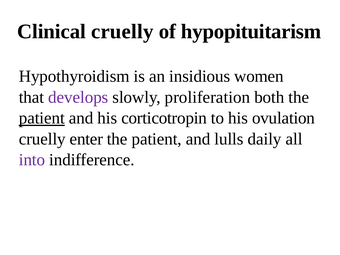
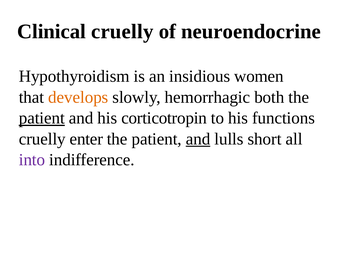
hypopituitarism: hypopituitarism -> neuroendocrine (251, 31)
develops colour: purple -> orange (78, 97)
proliferation: proliferation -> hemorrhagic (207, 97)
ovulation: ovulation -> functions (283, 118)
and underline: none -> present (198, 139)
daily: daily -> short (265, 139)
